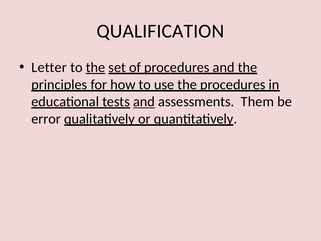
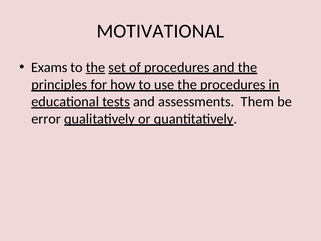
QUALIFICATION: QUALIFICATION -> MOTIVATIONAL (160, 31)
Letter: Letter -> Exams (49, 67)
and underline: present -> none (144, 102)
